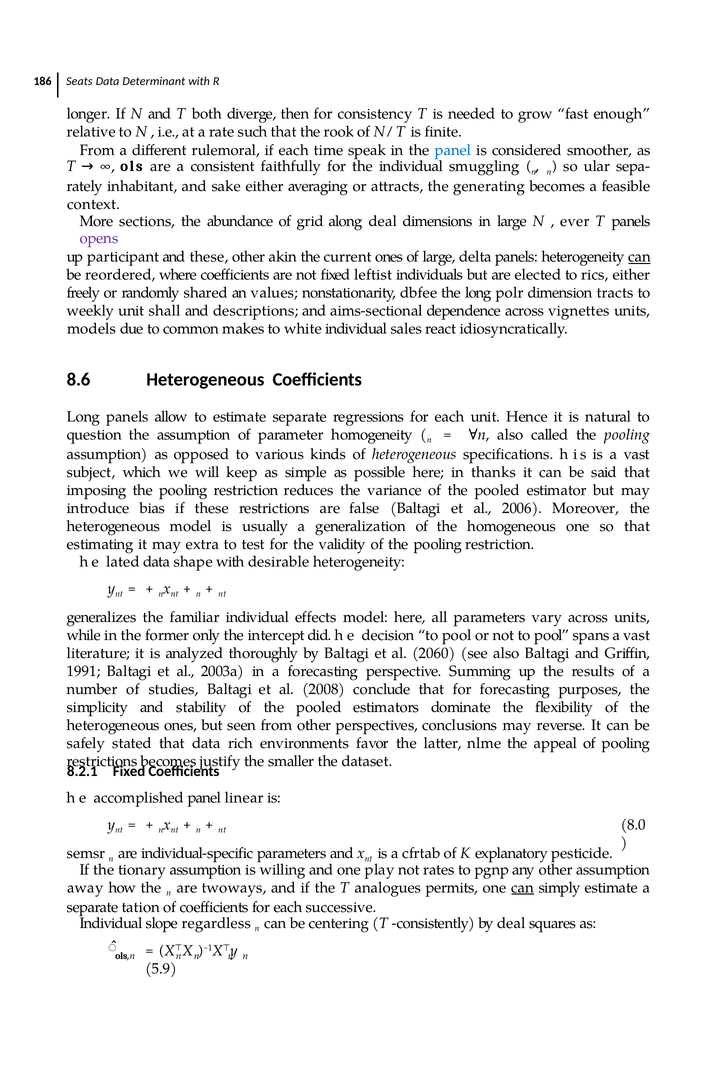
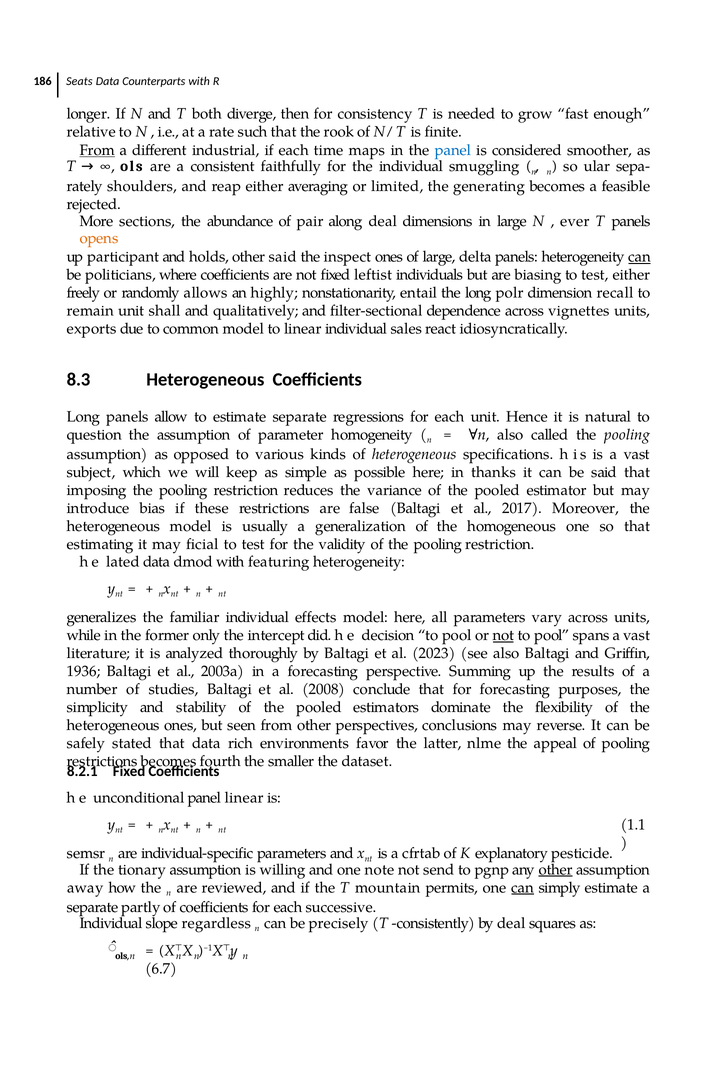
Determinant: Determinant -> Counterparts (154, 81)
From underline: none -> present (97, 150)
rulemoral: rulemoral -> industrial (226, 150)
speak: speak -> maps (367, 150)
inhabitant: inhabitant -> shoulders (142, 186)
sake: sake -> reap (226, 186)
attracts: attracts -> limited (397, 186)
context: context -> rejected (94, 204)
grid: grid -> pair (310, 221)
opens colour: purple -> orange (99, 238)
and these: these -> holds (209, 257)
other akin: akin -> said (283, 257)
current: current -> inspect (348, 257)
reordered: reordered -> politicians (121, 275)
elected: elected -> biasing (538, 275)
rics: rics -> test (595, 275)
shared: shared -> allows (206, 293)
values: values -> highly (274, 293)
dbfee: dbfee -> entail (419, 293)
tracts: tracts -> recall (615, 293)
weekly: weekly -> remain (90, 311)
descriptions: descriptions -> qualitatively (256, 311)
aims-sectional: aims-sectional -> ﬁlter-sectional (376, 311)
models: models -> exports (92, 329)
common makes: makes -> model (243, 329)
to white: white -> linear (303, 329)
8.6: 8.6 -> 8.3 (79, 380)
2006: 2006 -> 2017 (522, 508)
extra: extra -> ﬁcial (202, 544)
shape: shape -> dmod (193, 562)
desirable: desirable -> featuring (279, 562)
not underline: none -> present (503, 635)
2060: 2060 -> 2023 (434, 653)
1991: 1991 -> 1936 (84, 671)
justify: justify -> fourth (220, 761)
accomplished: accomplished -> unconditional (139, 798)
8.0: 8.0 -> 1.1 (633, 824)
play: play -> note (380, 869)
rates: rates -> send (439, 869)
other underline: none -> present (556, 869)
twoways: twoways -> reviewed (234, 887)
analogues: analogues -> mountain (388, 887)
tation: tation -> partly (141, 907)
centering: centering -> precisely (339, 923)
5.9: 5.9 -> 6.7 (161, 968)
